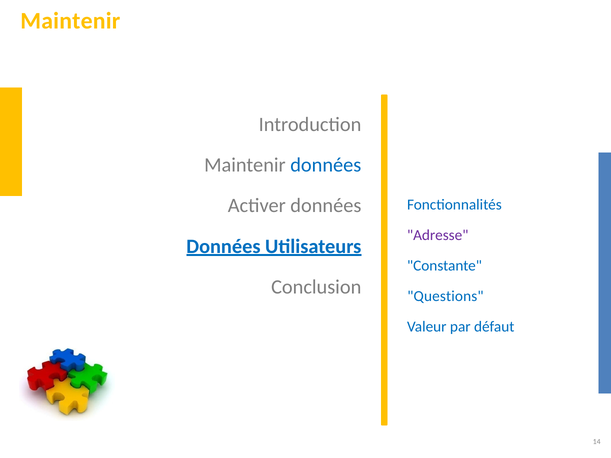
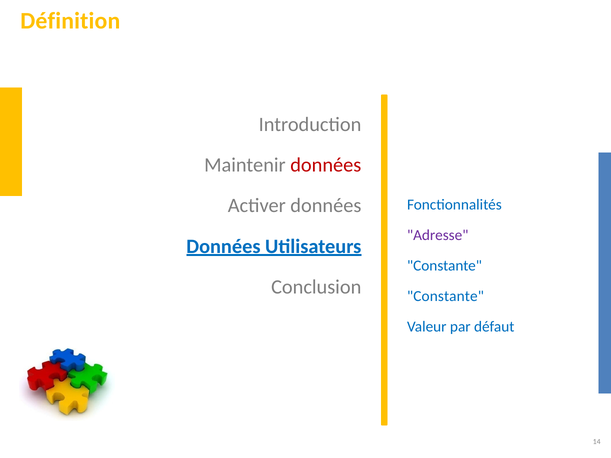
Maintenir: Maintenir -> Définition (70, 21)
données colour: blue -> red (326, 165)
Questions: Questions -> Constante (445, 296)
